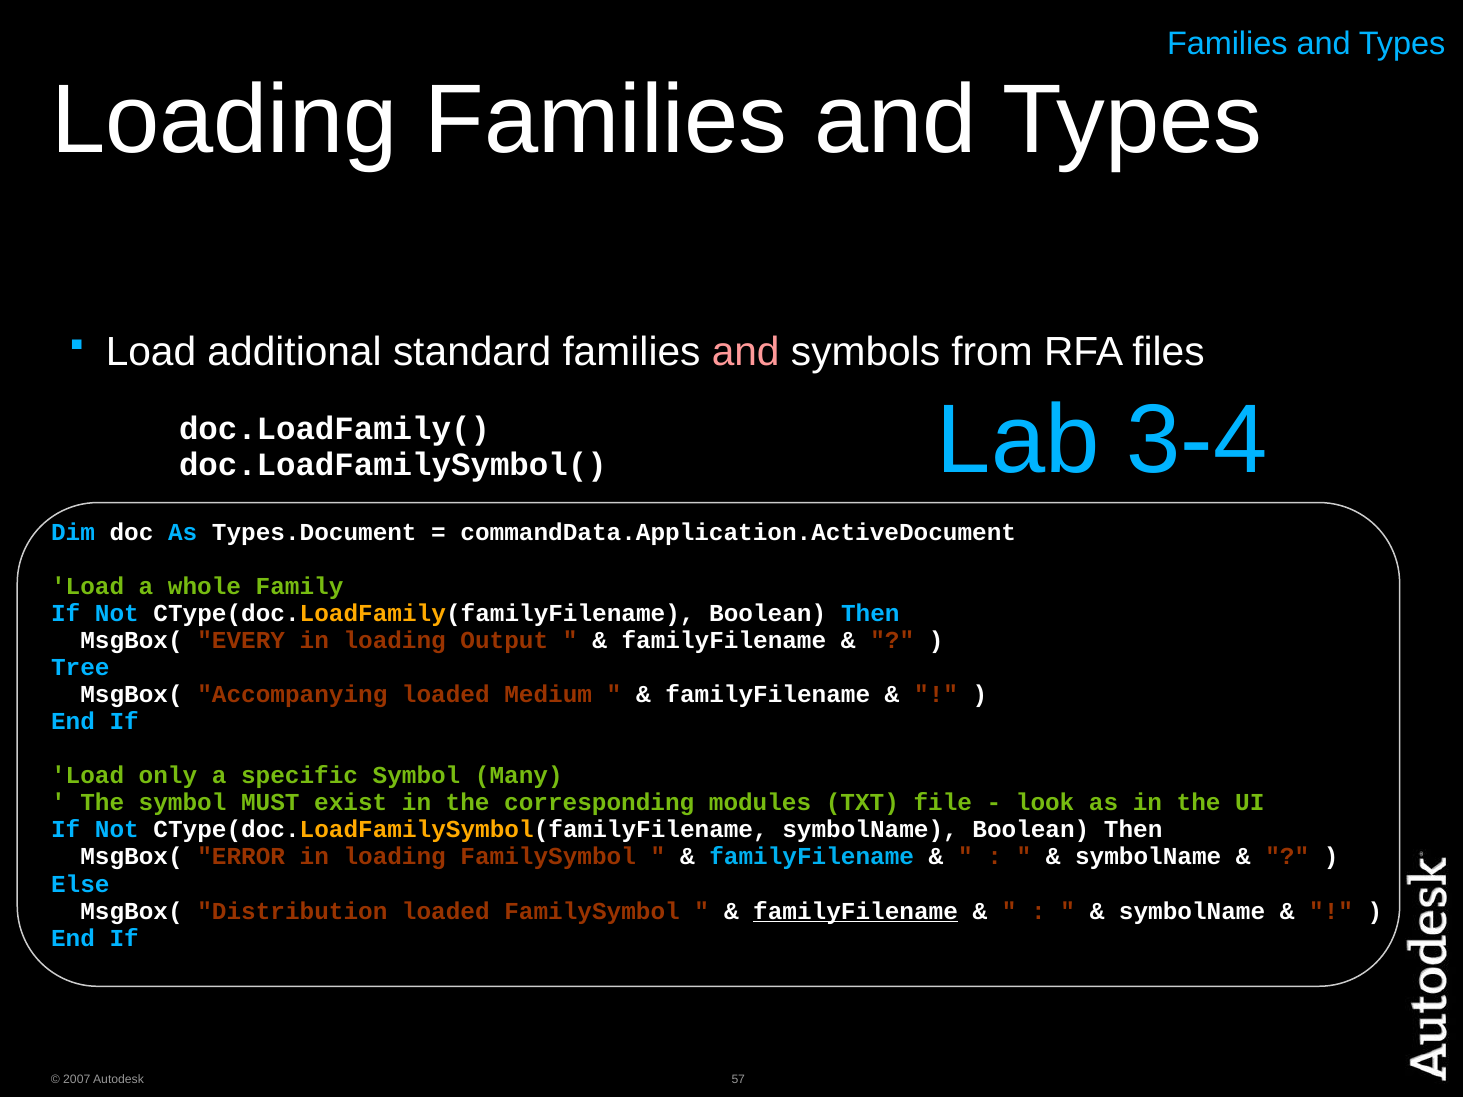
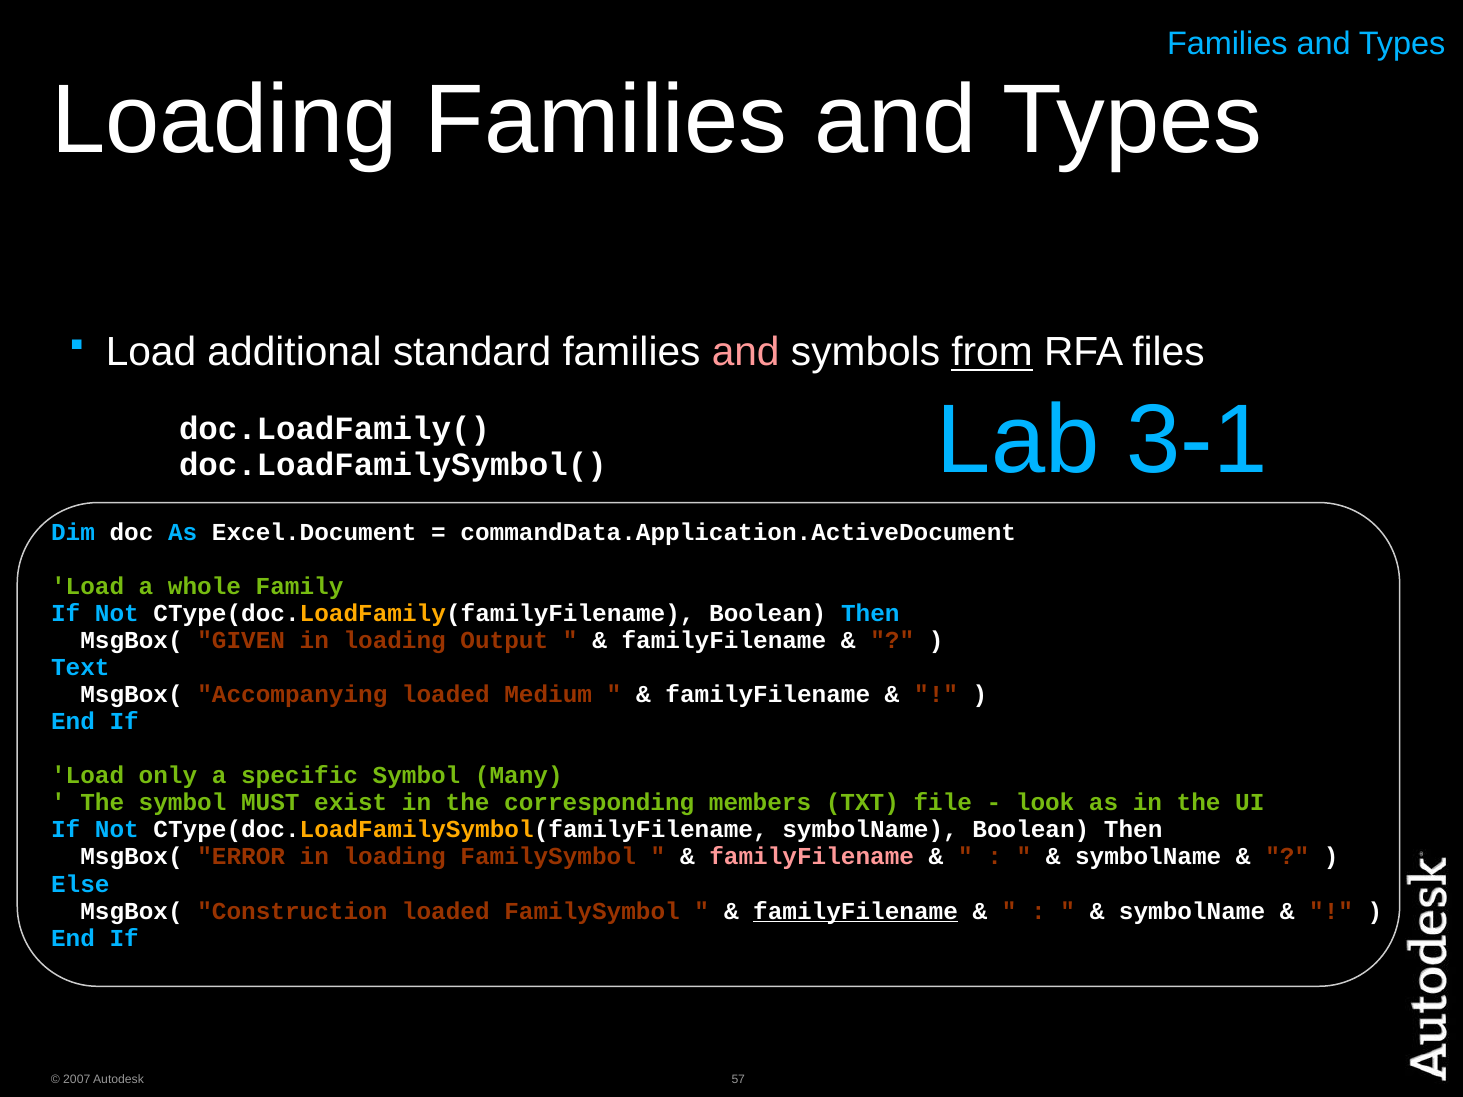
from underline: none -> present (992, 352)
3-4: 3-4 -> 3-1 (1197, 440)
Types.Document: Types.Document -> Excel.Document (314, 532)
EVERY: EVERY -> GIVEN (241, 641)
Tree: Tree -> Text (80, 668)
modules: modules -> members (760, 803)
familyFilename colour: light blue -> pink (812, 857)
Distribution: Distribution -> Construction (292, 911)
